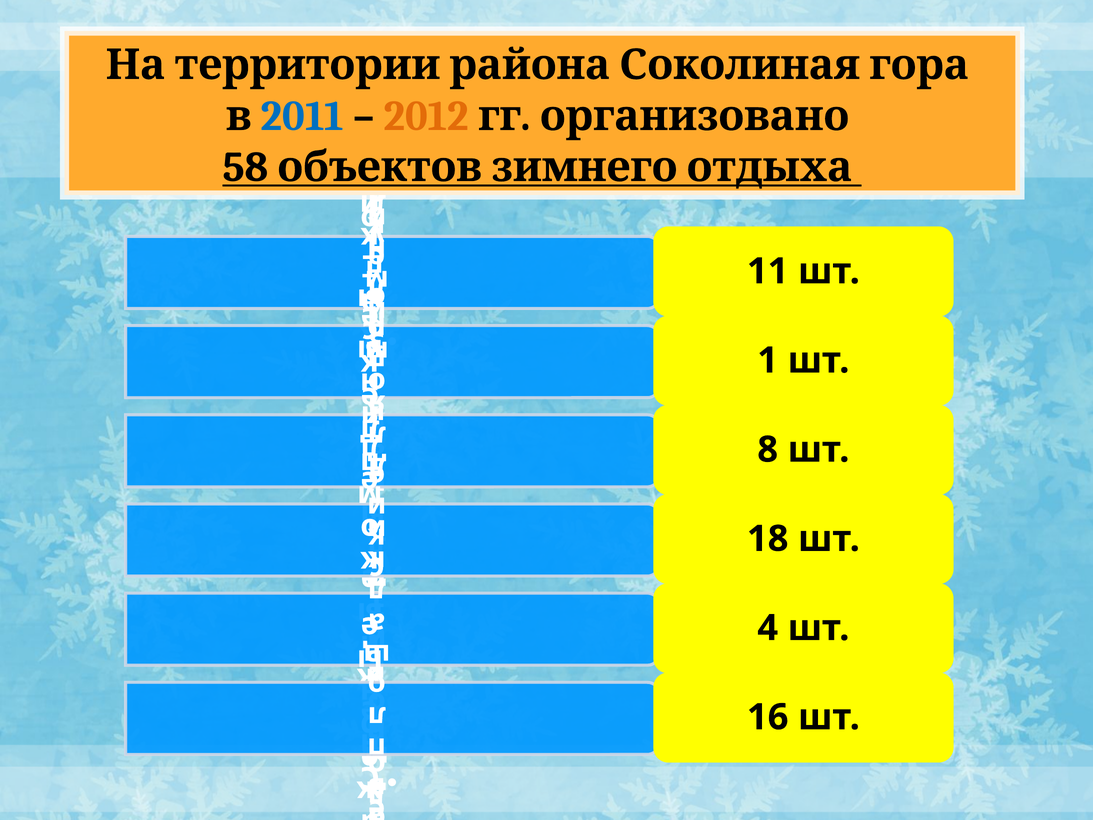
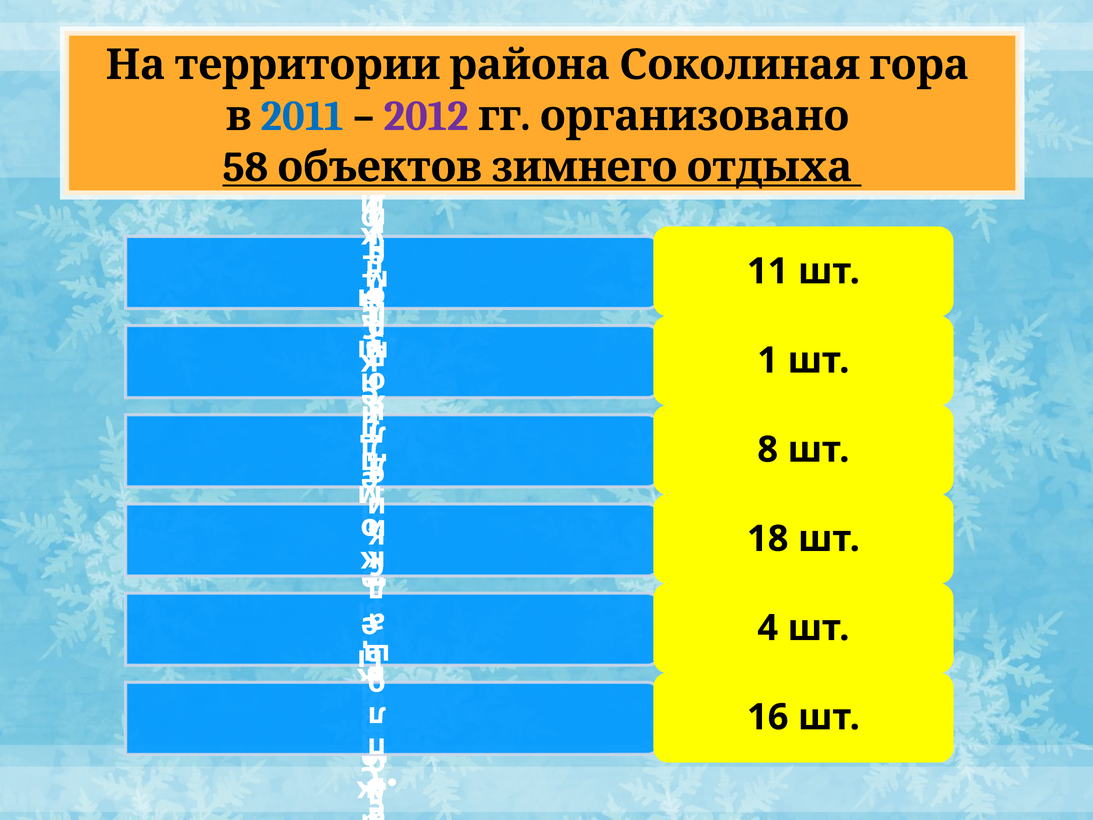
2012 colour: orange -> purple (426, 116)
